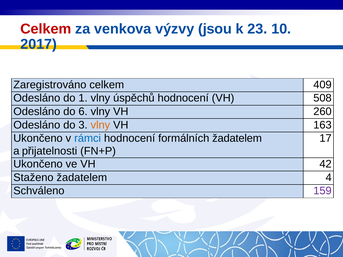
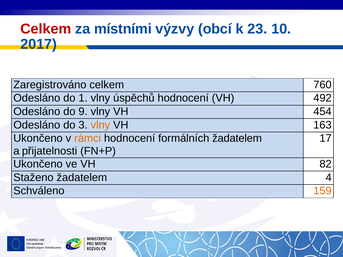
venkova: venkova -> místními (123, 29)
jsou: jsou -> obcí (215, 29)
409: 409 -> 760 (322, 85)
508: 508 -> 492 (322, 98)
6: 6 -> 9 (83, 112)
260: 260 -> 454 (322, 112)
rámci colour: blue -> orange (88, 138)
42: 42 -> 82 (326, 164)
159 colour: purple -> orange (322, 191)
